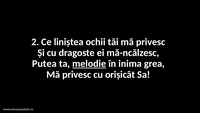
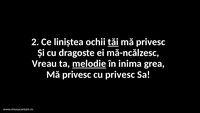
tăi underline: none -> present (113, 42)
Putea: Putea -> Vreau (44, 63)
cu orișicât: orișicât -> privesc (120, 74)
